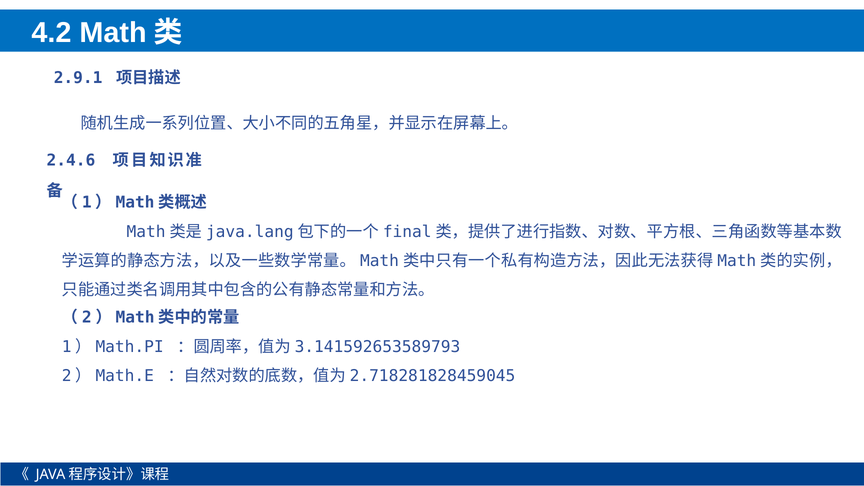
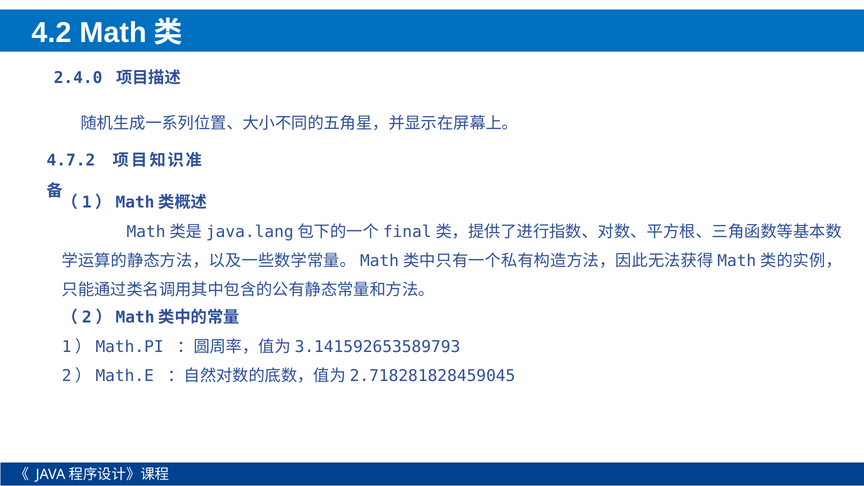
2.9.1: 2.9.1 -> 2.4.0 (78, 78)
2.4.6: 2.4.6 -> 4.7.2 (71, 160)
